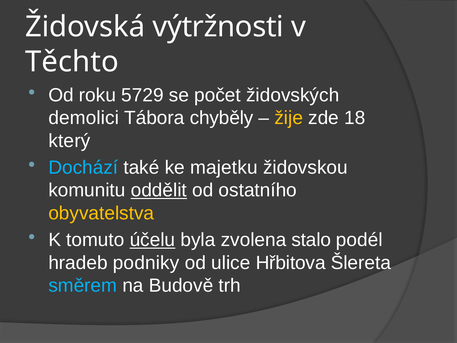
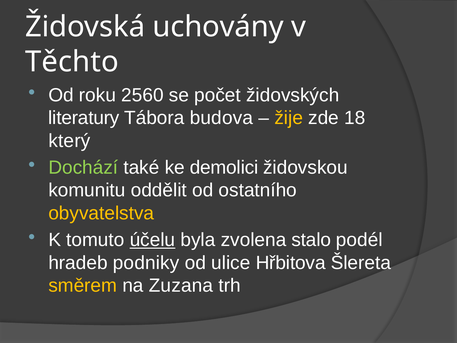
výtržnosti: výtržnosti -> uchovány (218, 27)
5729: 5729 -> 2560 (142, 95)
demolici: demolici -> literatury (84, 118)
chyběly: chyběly -> budova (221, 118)
Dochází colour: light blue -> light green (83, 167)
majetku: majetku -> demolici (224, 167)
oddělit underline: present -> none (159, 190)
směrem colour: light blue -> yellow (83, 285)
Budově: Budově -> Zuzana (181, 285)
